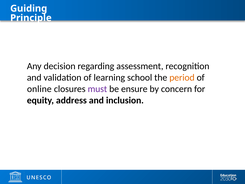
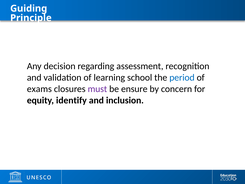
period colour: orange -> blue (182, 77)
online: online -> exams (39, 89)
address: address -> identify (71, 100)
